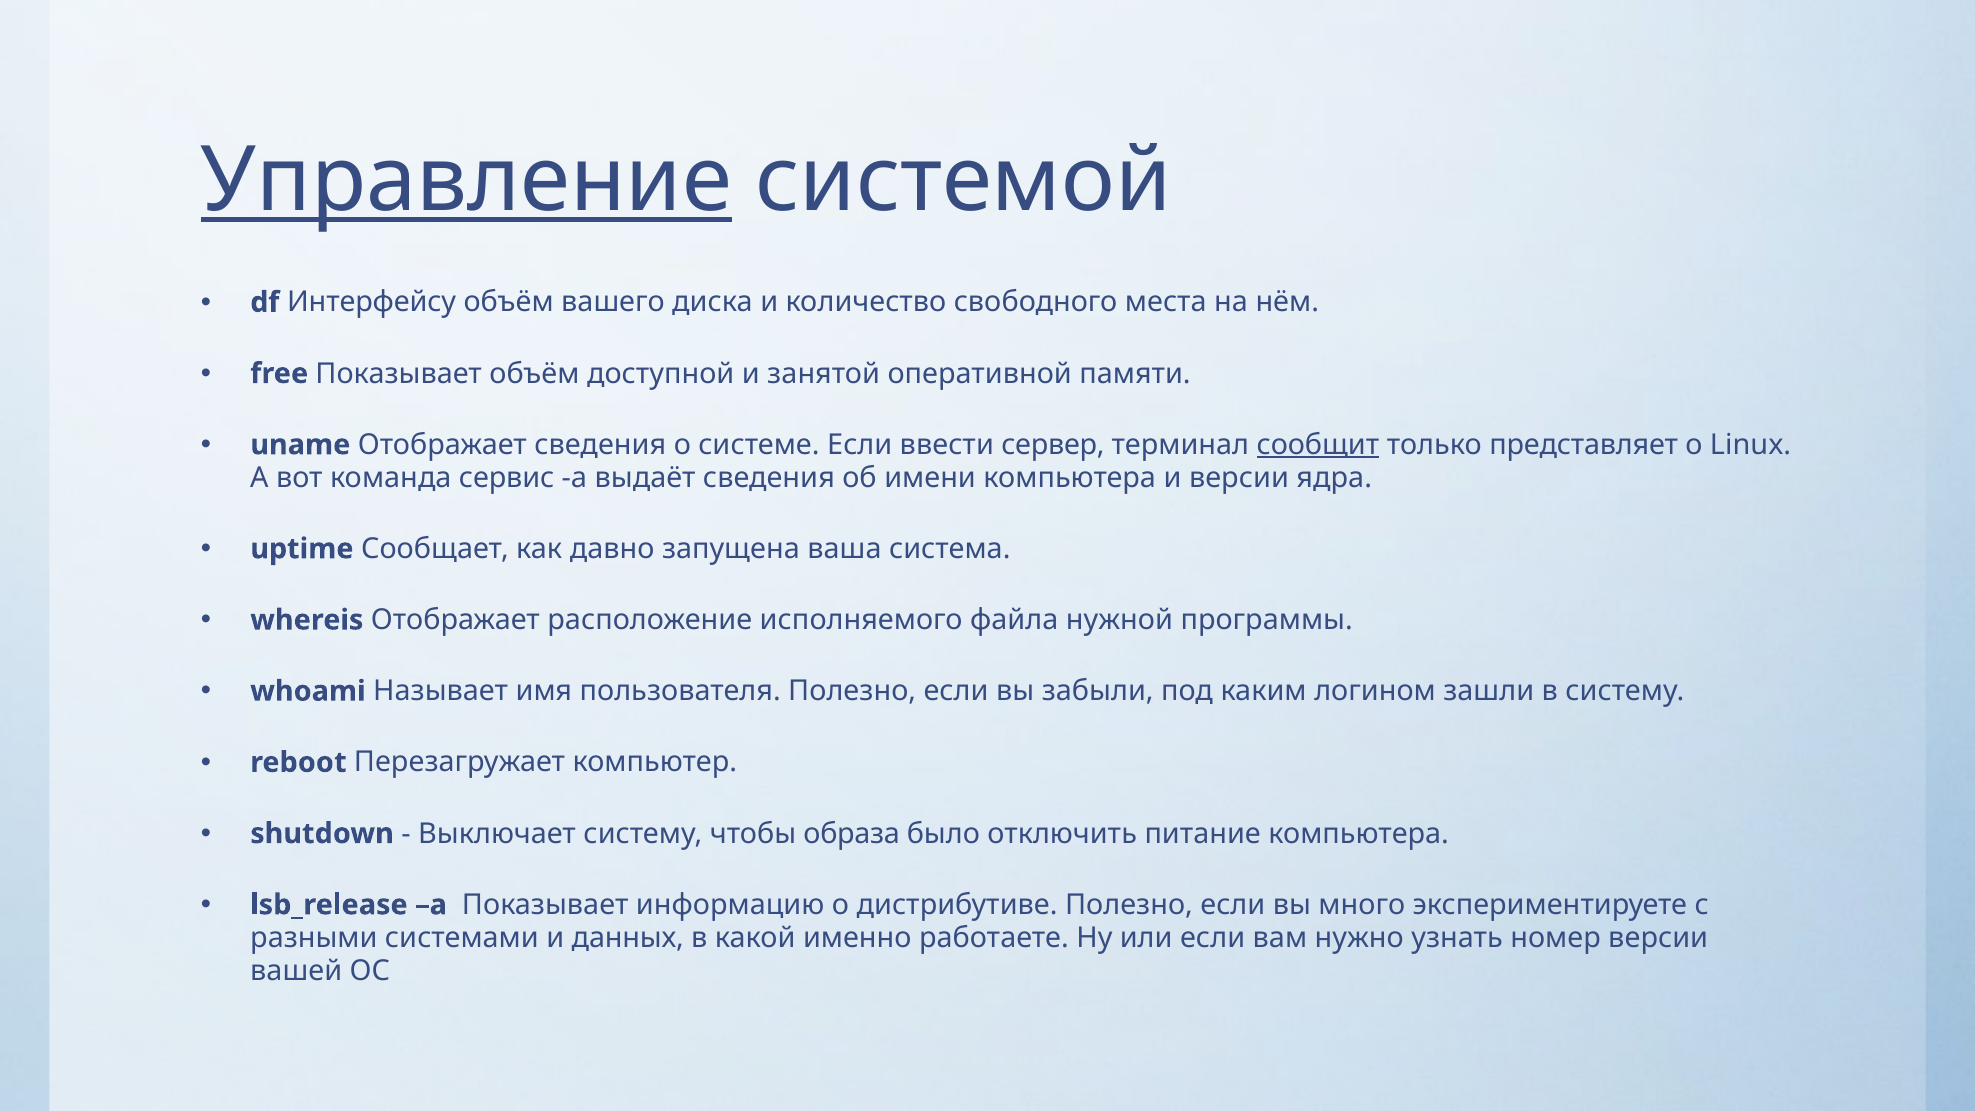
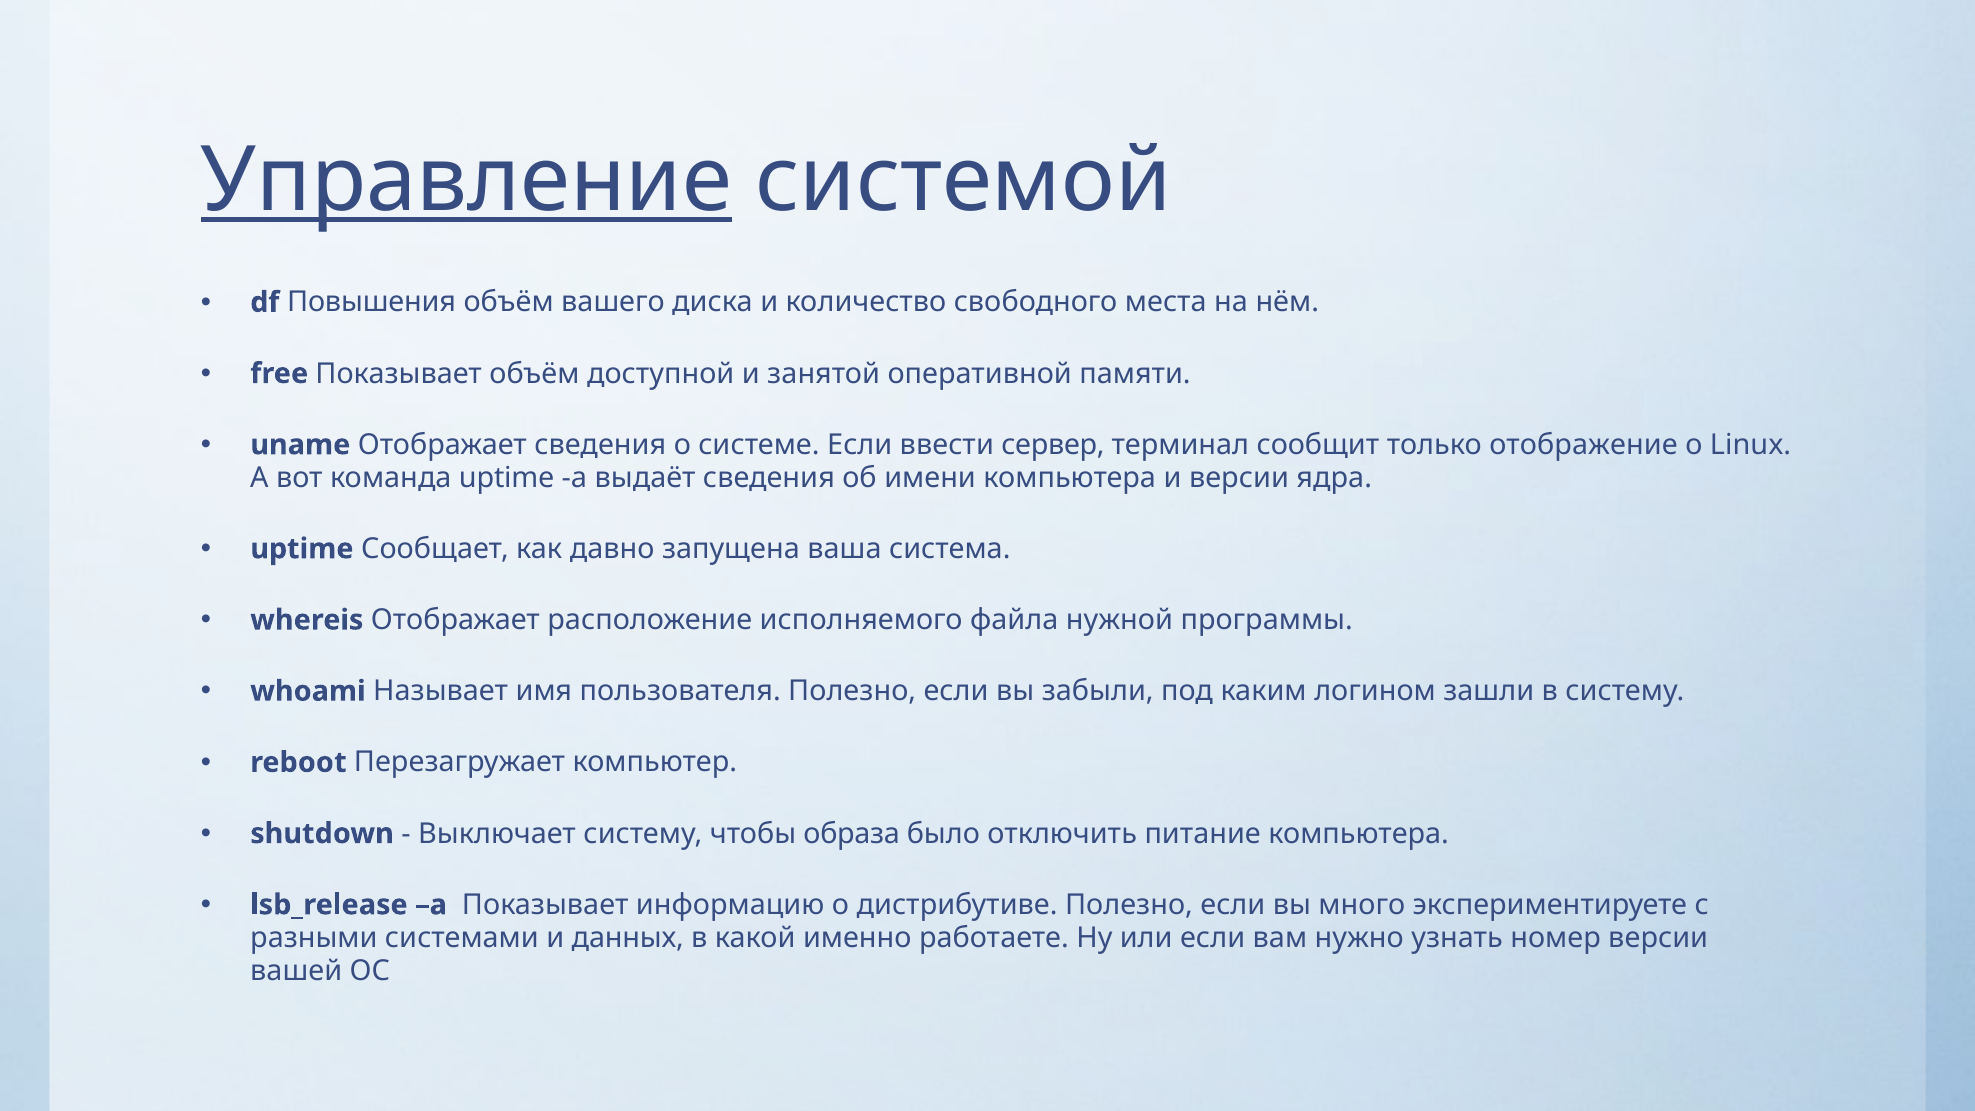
Интерфейсу: Интерфейсу -> Повышения (372, 302)
сообщит underline: present -> none (1318, 445)
представляет: представляет -> отображение (1584, 445)
команда сервис: сервис -> uptime (507, 478)
